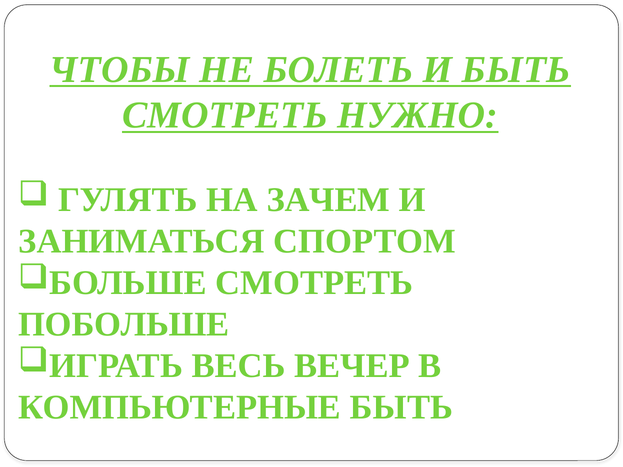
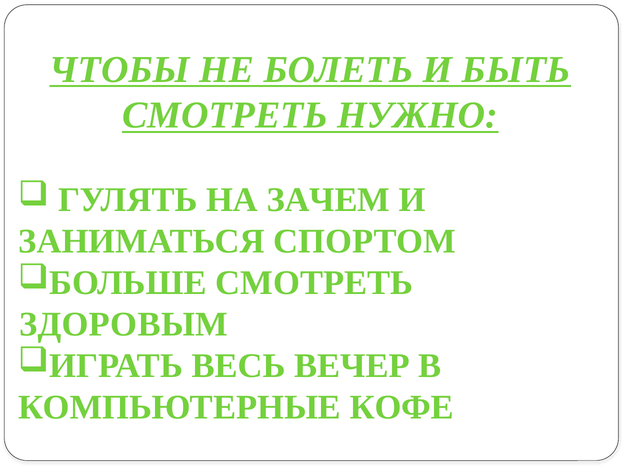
ПОБОЛЬШЕ: ПОБОЛЬШЕ -> ЗДОРОВЫМ (124, 325)
КОМПЬЮТЕРНЫЕ БЫТЬ: БЫТЬ -> КОФЕ (402, 408)
